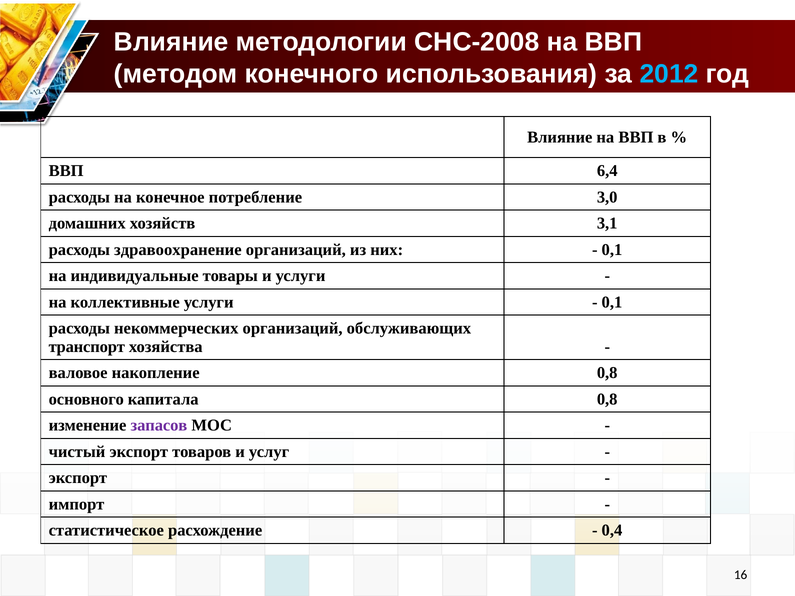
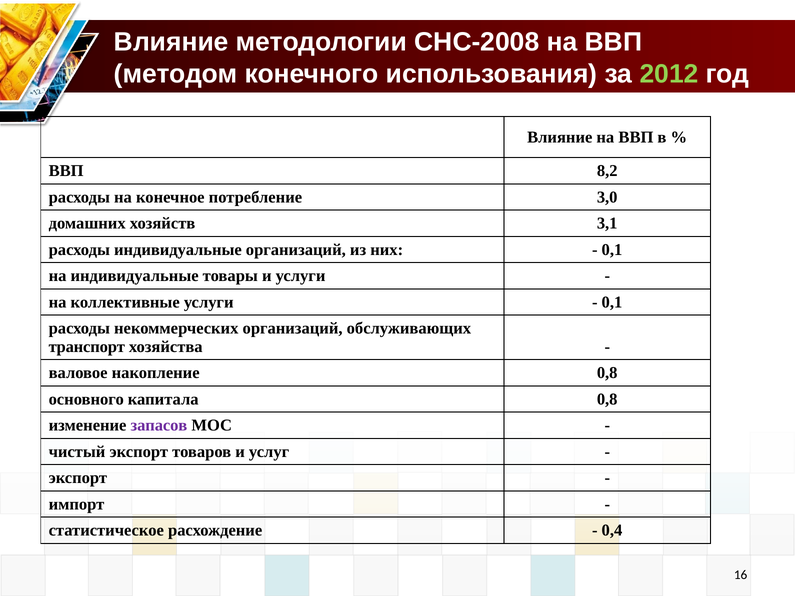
2012 colour: light blue -> light green (669, 74)
6,4: 6,4 -> 8,2 (607, 171)
расходы здравоохранение: здравоохранение -> индивидуальные (178, 250)
